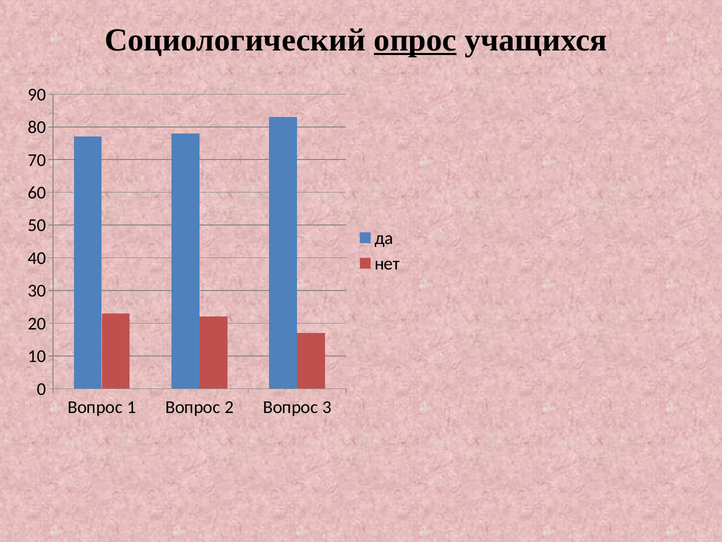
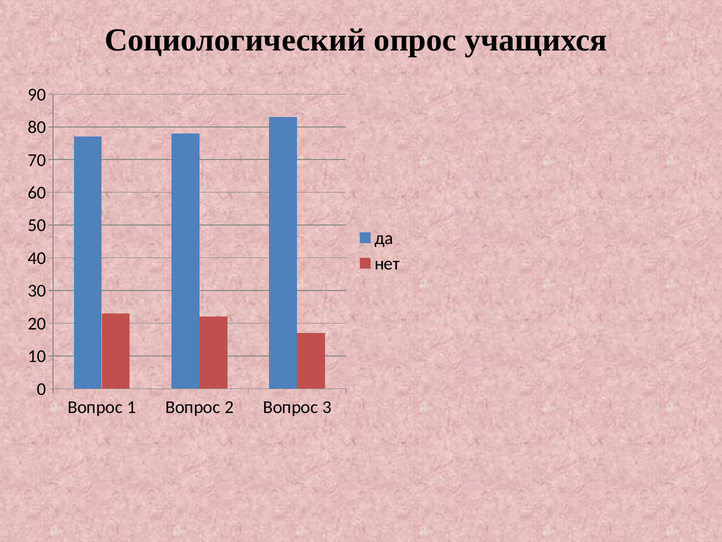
опрос underline: present -> none (415, 40)
